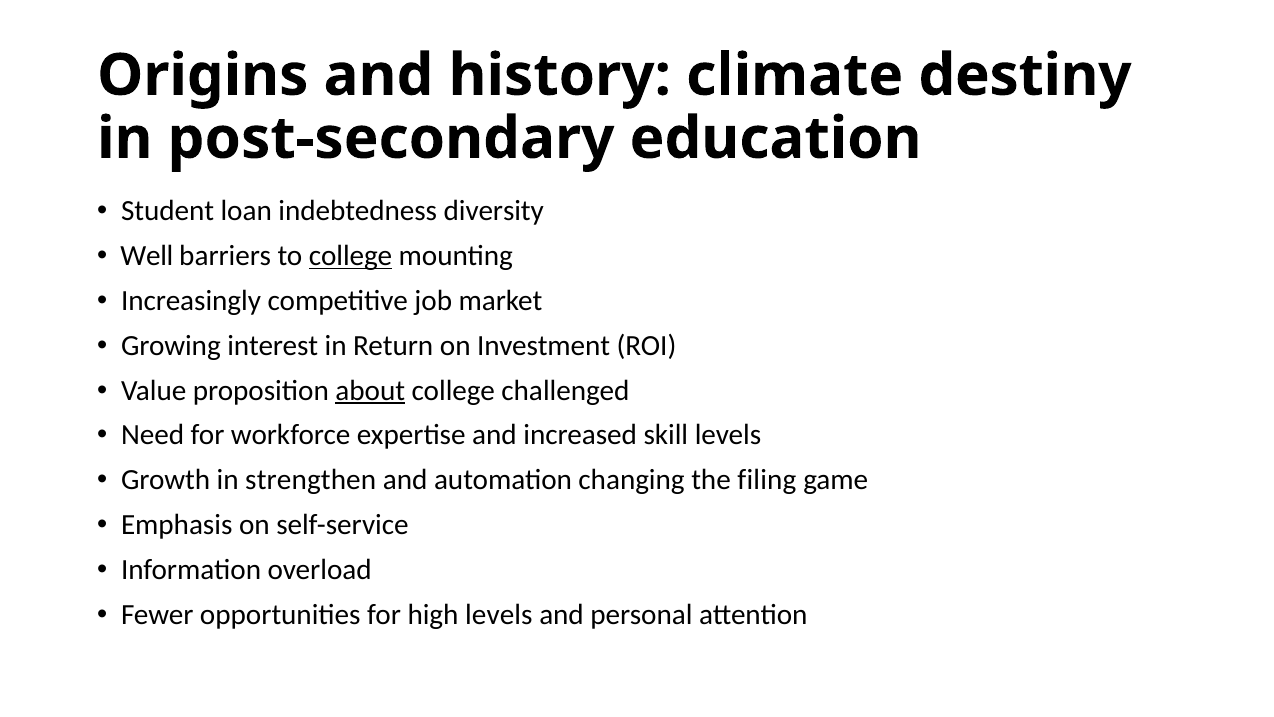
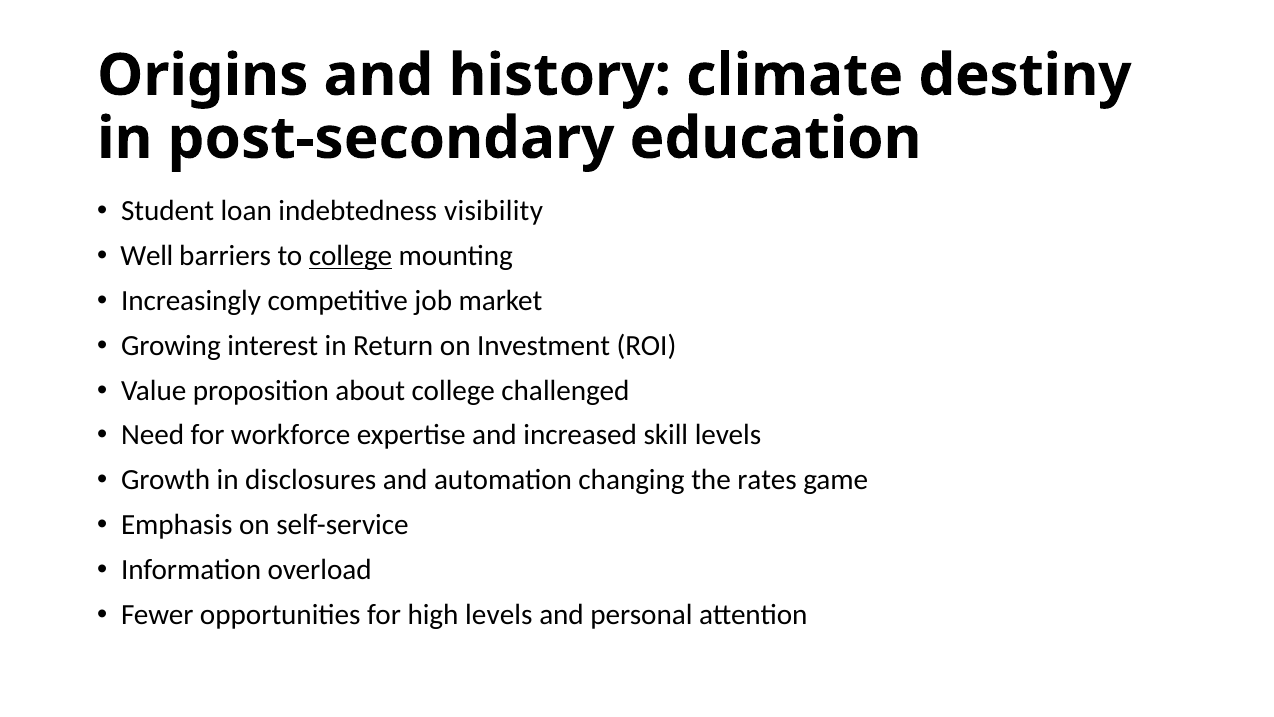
diversity: diversity -> visibility (494, 211)
about underline: present -> none (370, 390)
strengthen: strengthen -> disclosures (311, 480)
filing: filing -> rates (767, 480)
